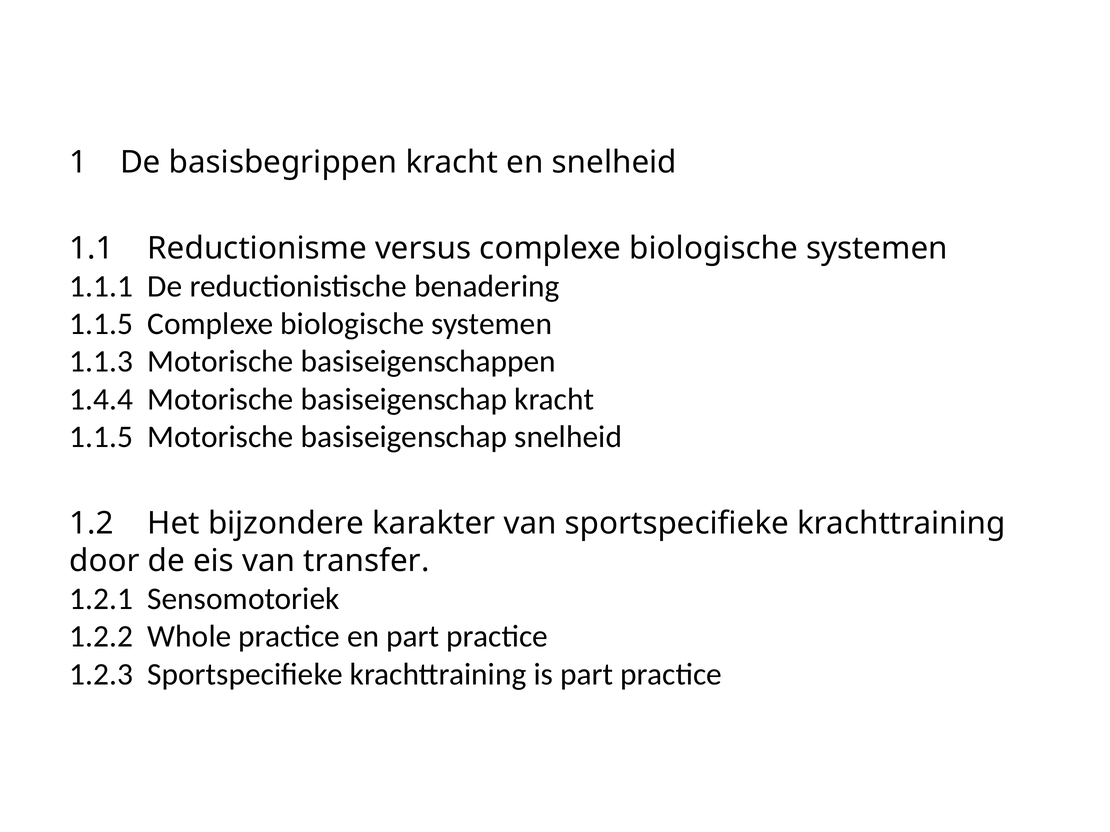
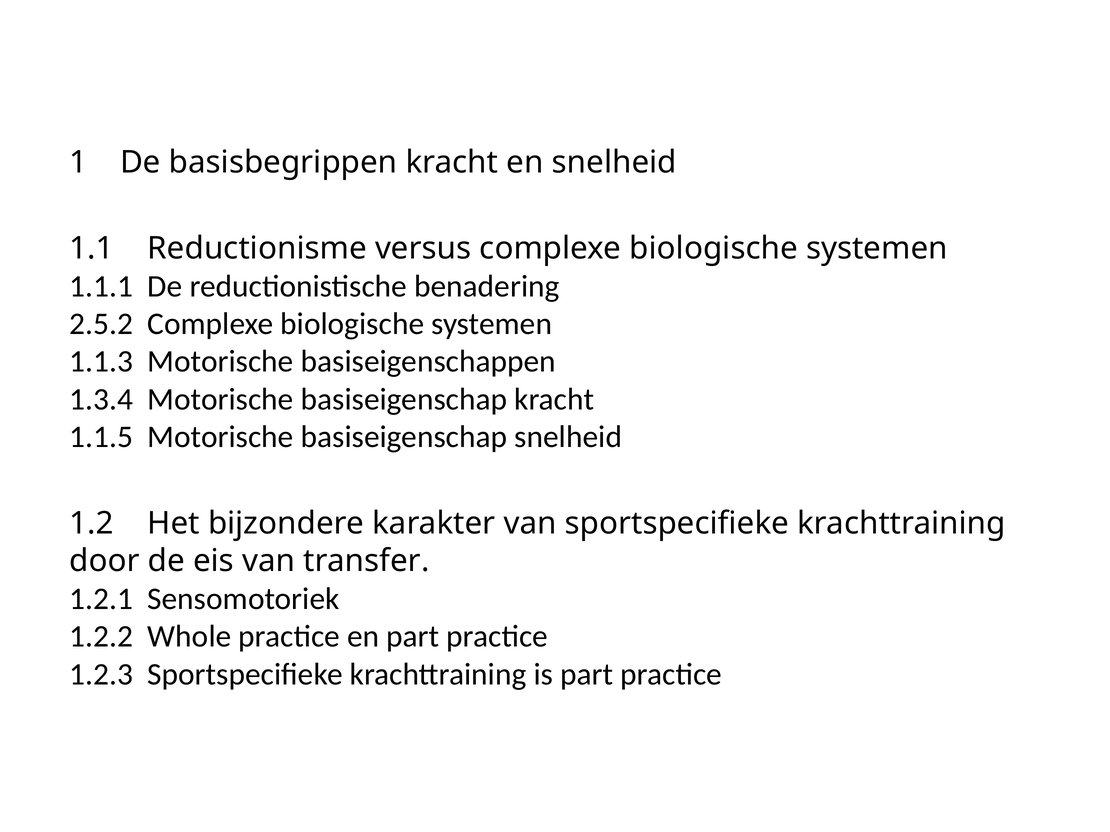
1.1.5: 1.1.5 -> 2.5.2 (101, 324)
1.4.4: 1.4.4 -> 1.3.4 (101, 400)
